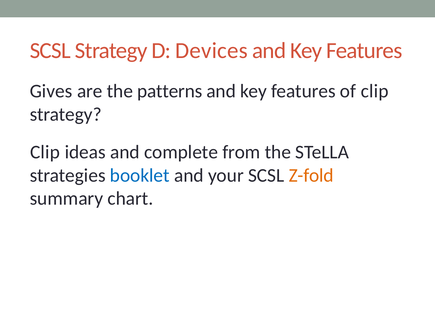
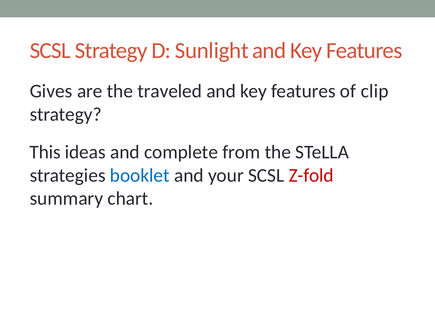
Devices: Devices -> Sunlight (212, 51)
patterns: patterns -> traveled (170, 91)
Clip: Clip -> This (45, 152)
Z-fold colour: orange -> red (311, 175)
